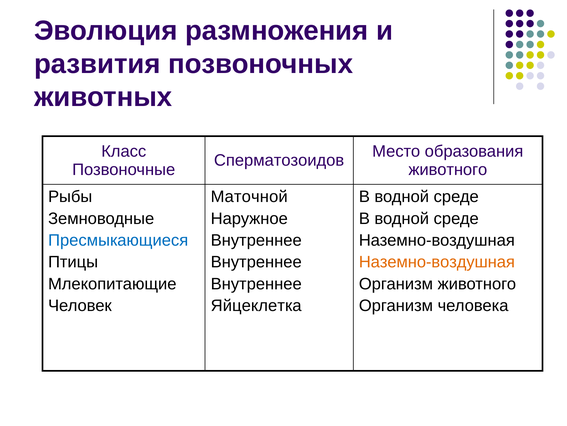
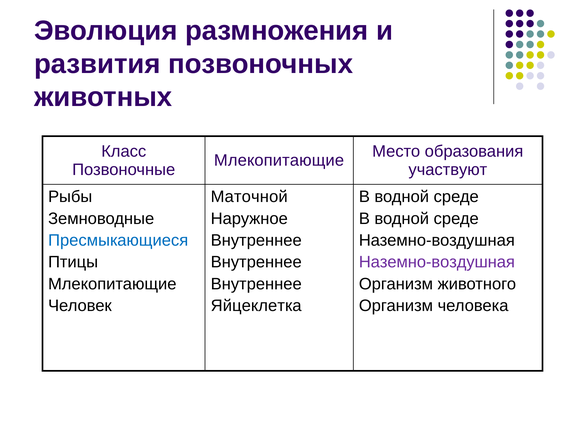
Сперматозоидов: Сперматозоидов -> Млекопитающие (279, 160)
животного: животного -> участвуют (448, 169)
Наземно-воздушная colour: orange -> purple (437, 262)
